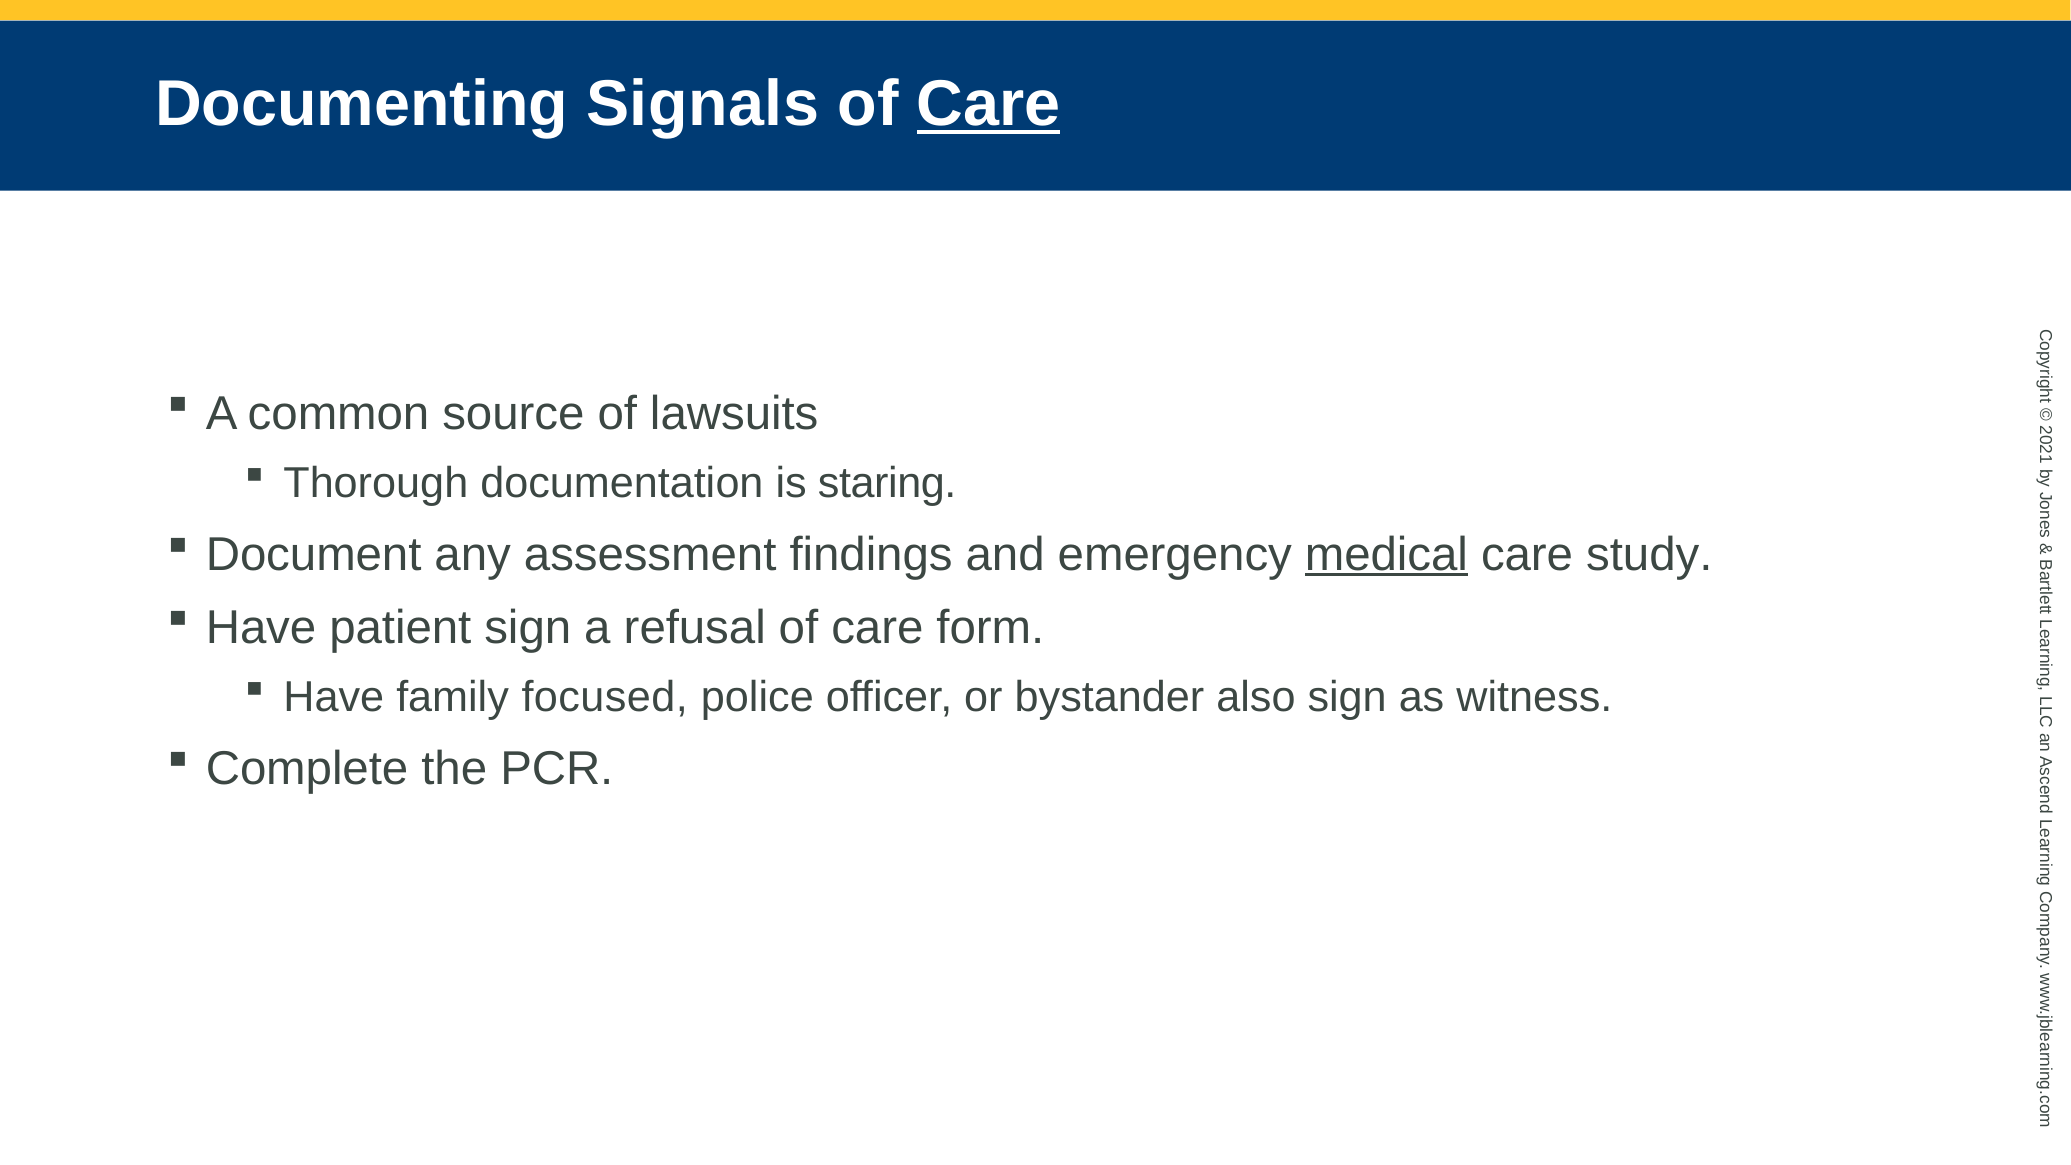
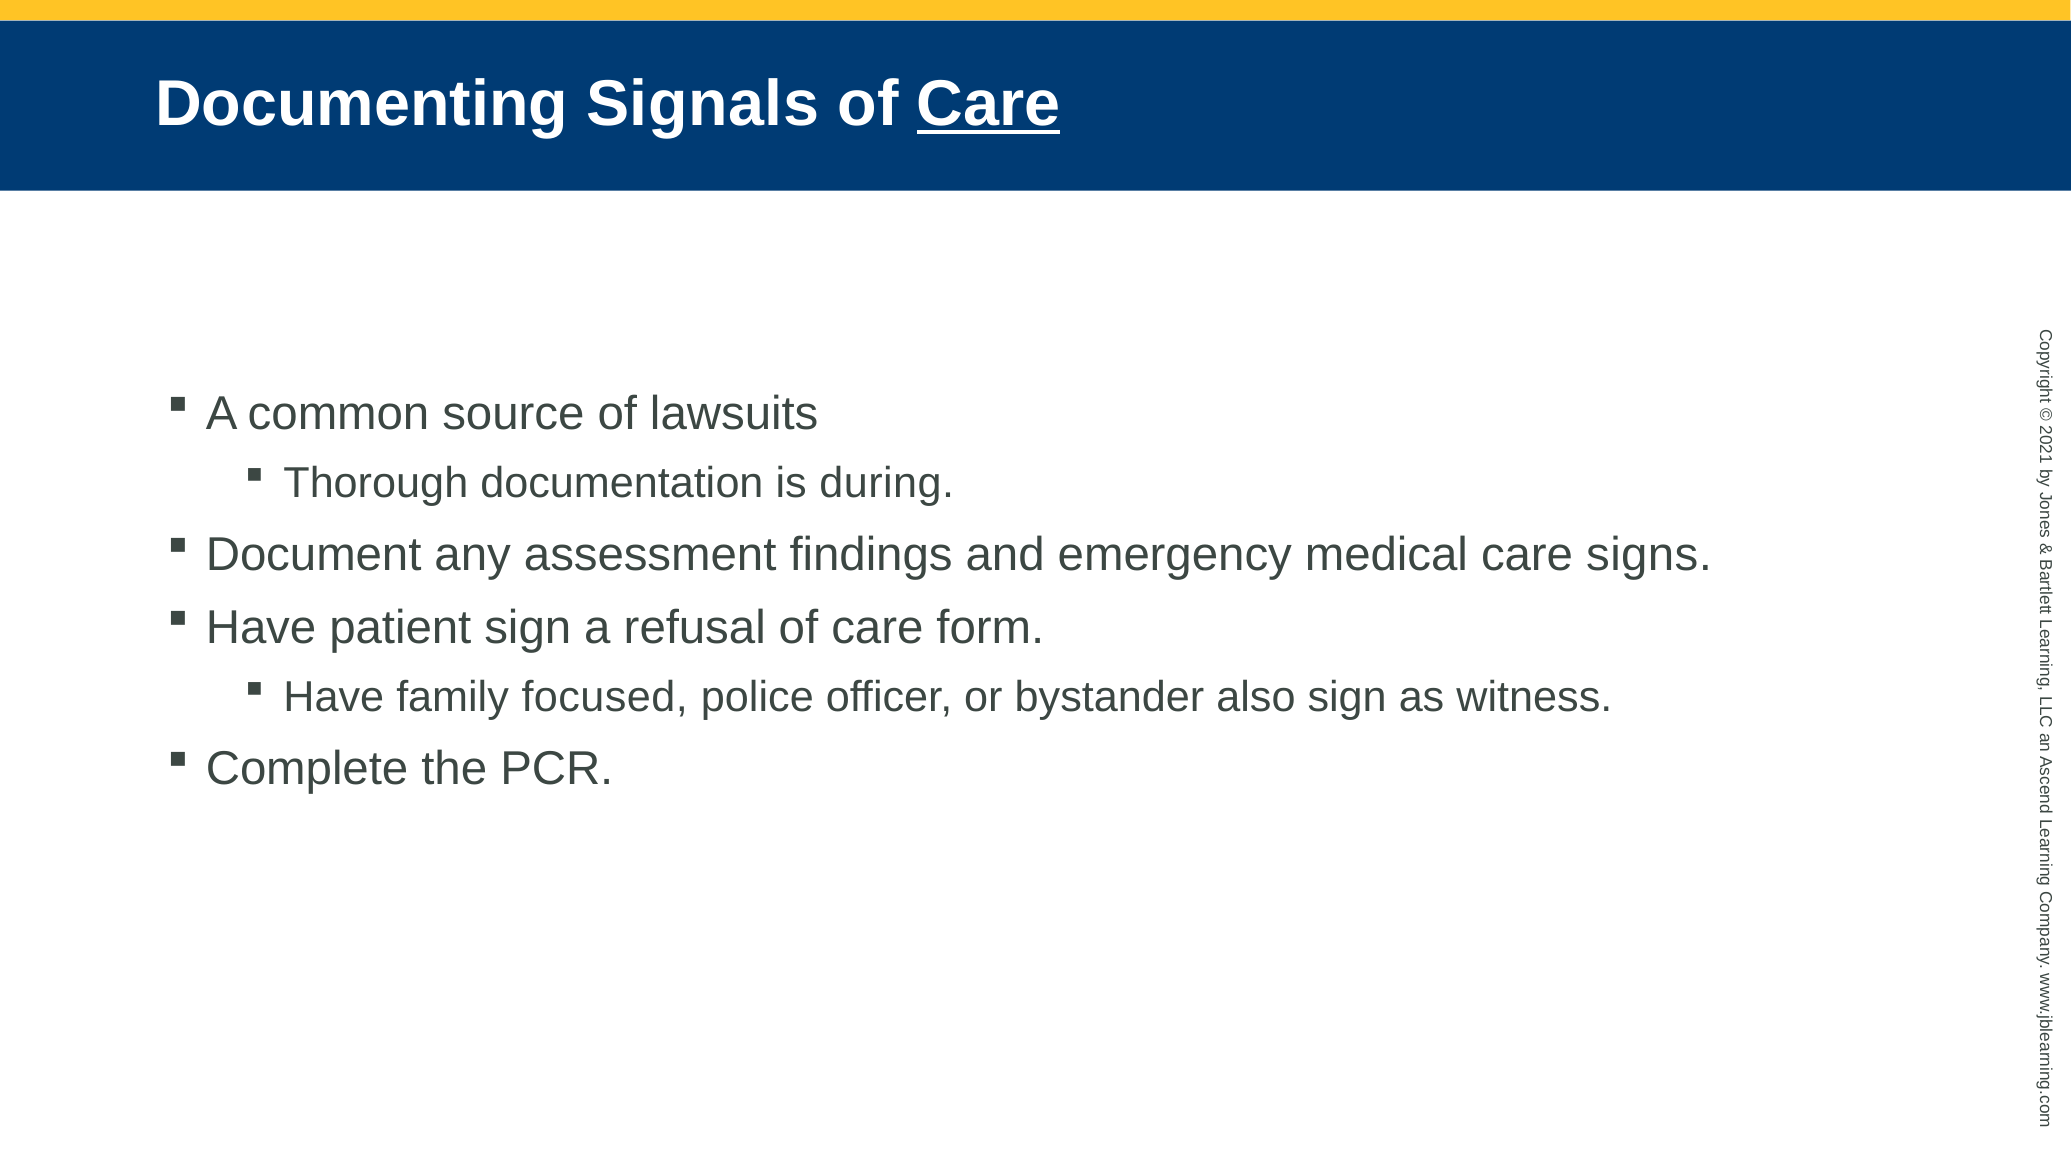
staring: staring -> during (887, 483)
medical underline: present -> none (1386, 554)
study: study -> signs (1649, 554)
